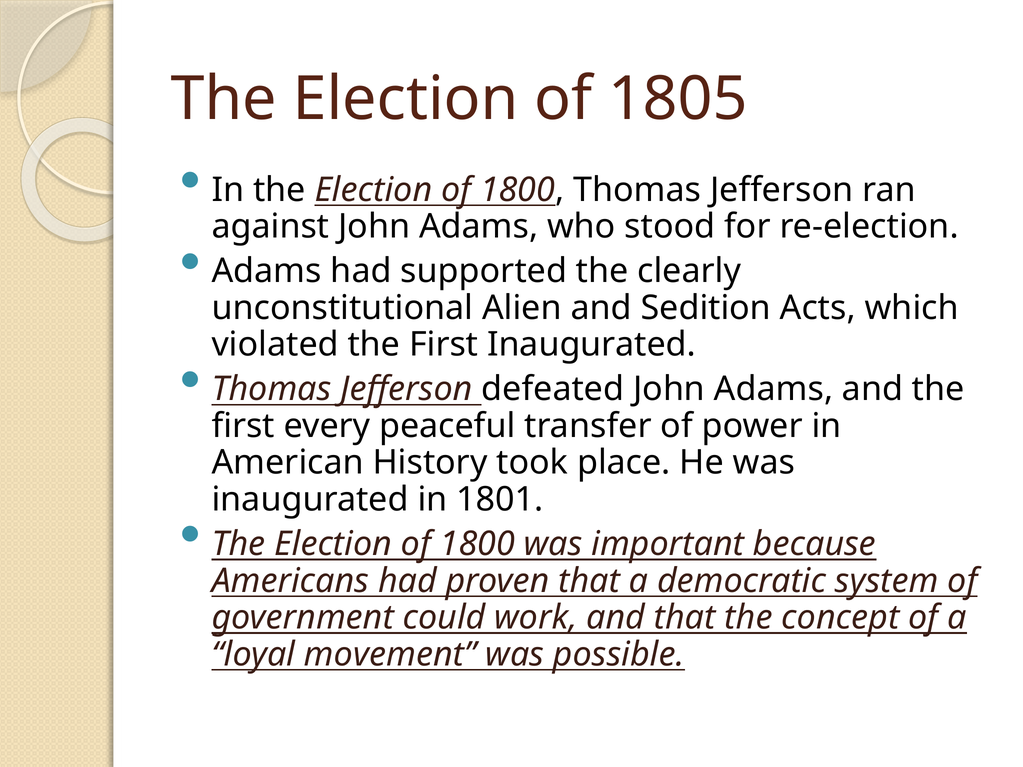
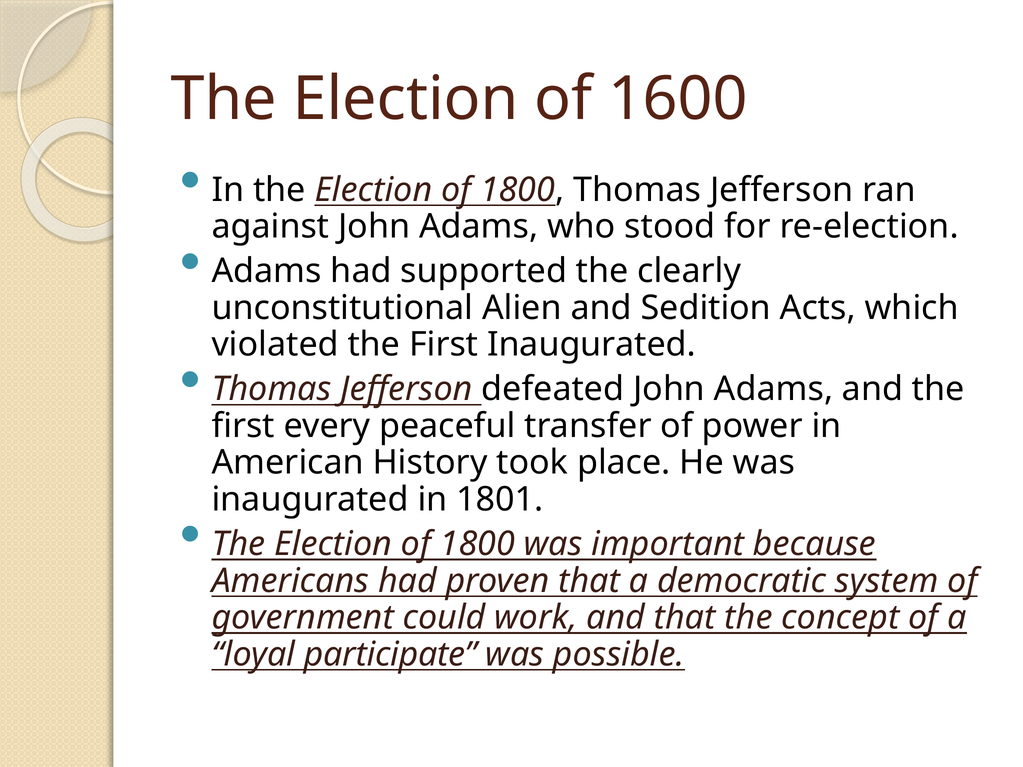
1805: 1805 -> 1600 (678, 99)
movement: movement -> participate (390, 655)
